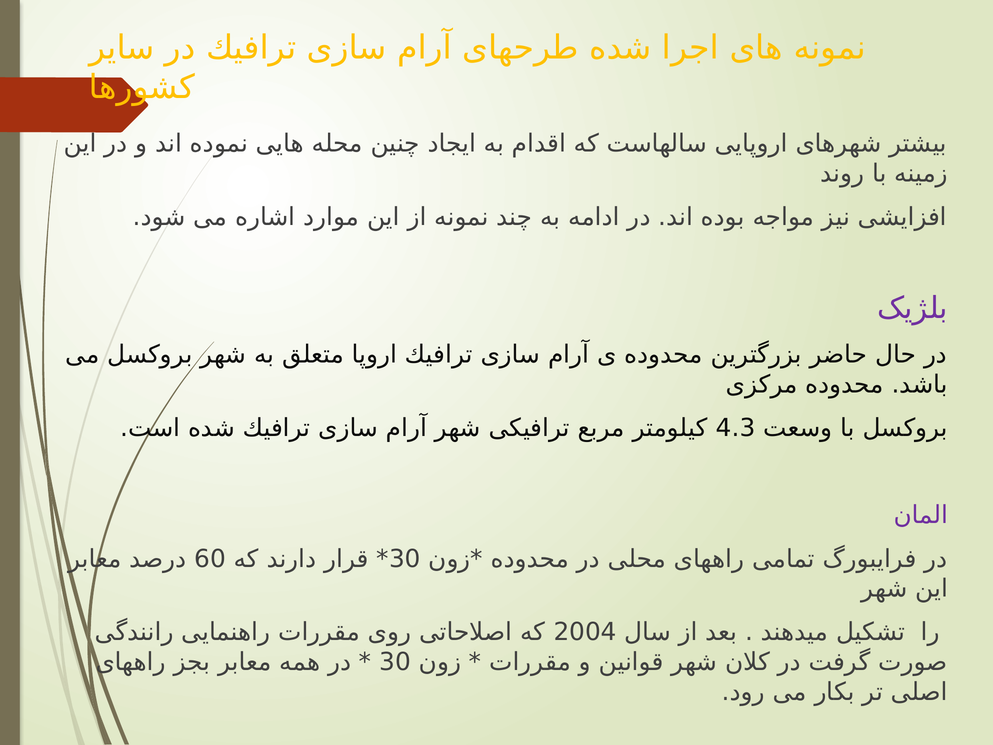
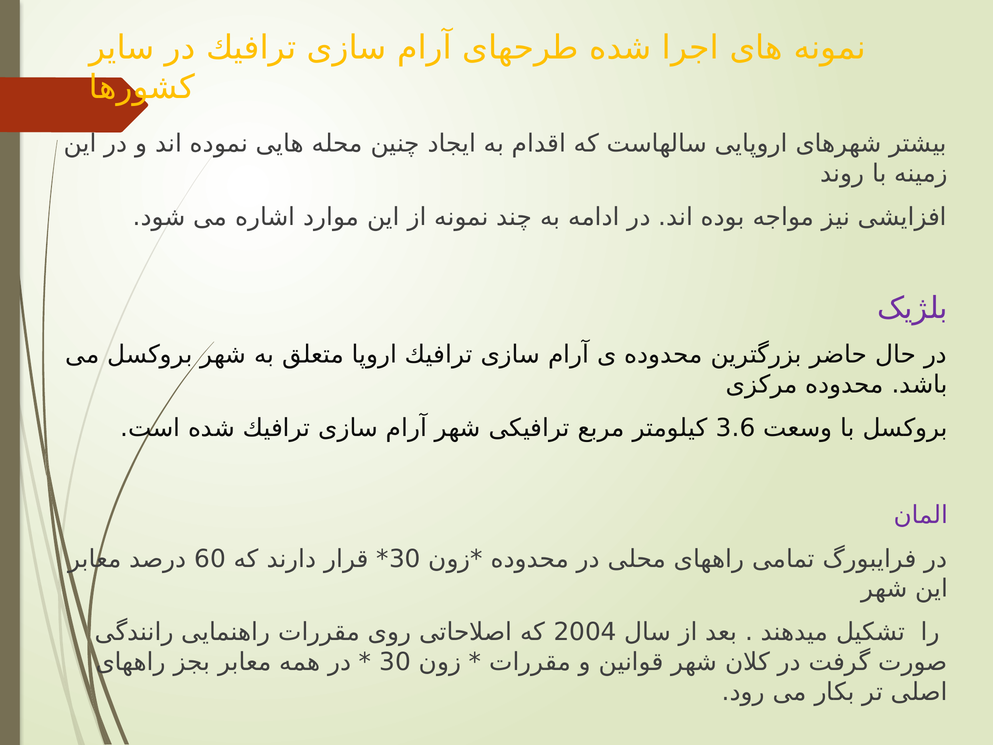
4.3: 4.3 -> 3.6 (736, 428)
